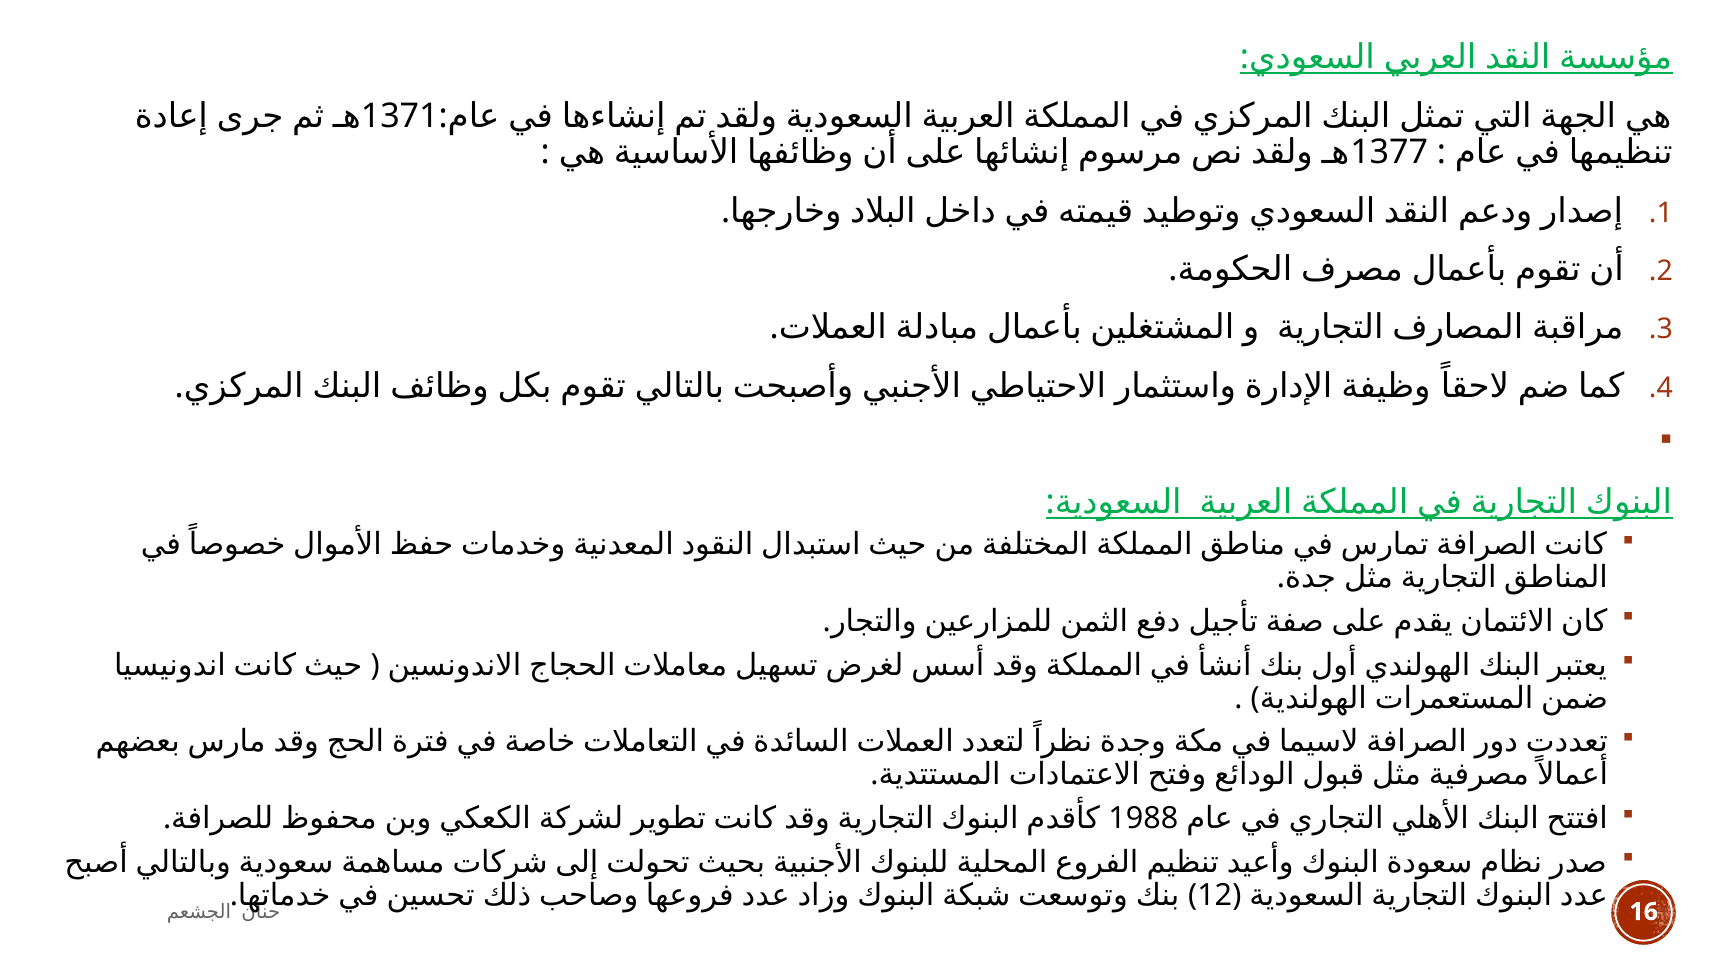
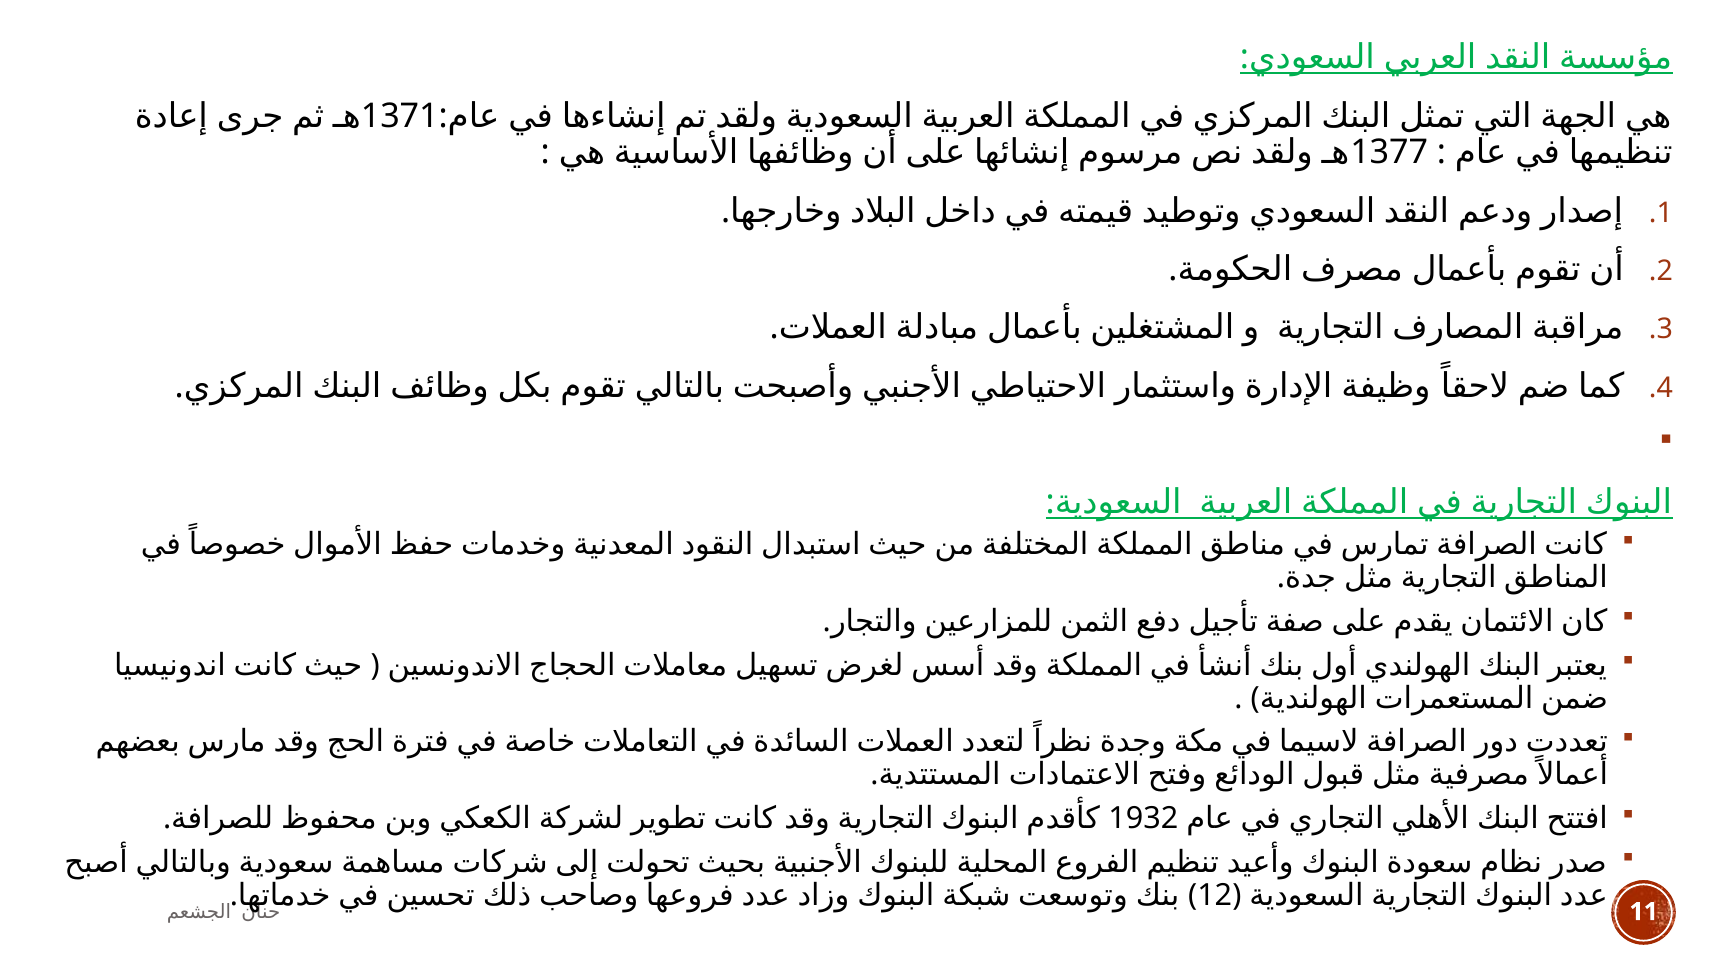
1988: 1988 -> 1932 (1143, 819)
16: 16 -> 11 (1644, 912)
